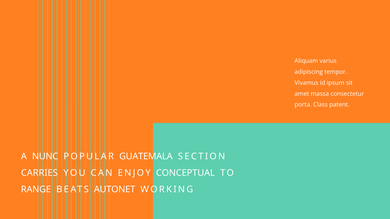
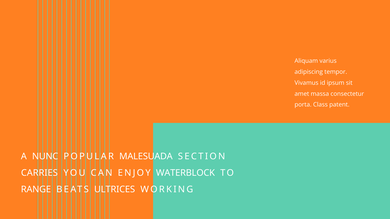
GUATEMALA: GUATEMALA -> MALESUADA (146, 157)
CONCEPTUAL: CONCEPTUAL -> WATERBLOCK (185, 173)
AUTONET: AUTONET -> ULTRICES (115, 190)
